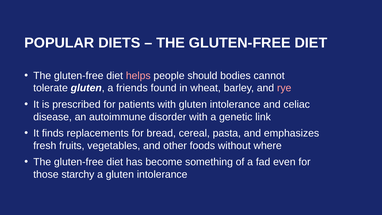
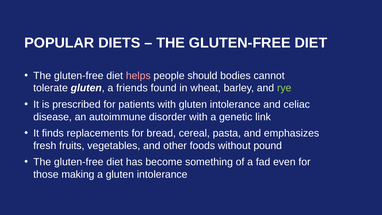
rye colour: pink -> light green (284, 88)
where: where -> pound (268, 146)
starchy: starchy -> making (78, 174)
